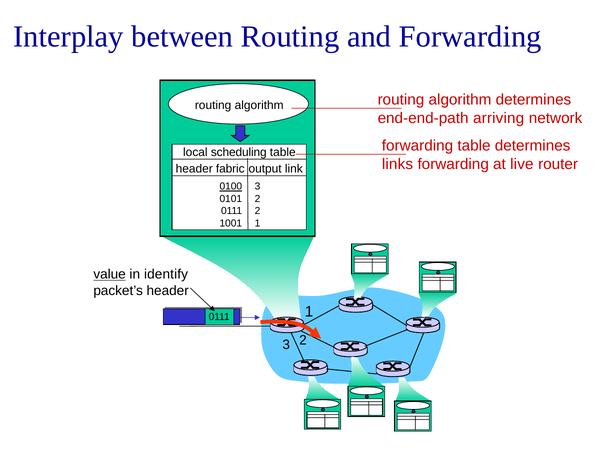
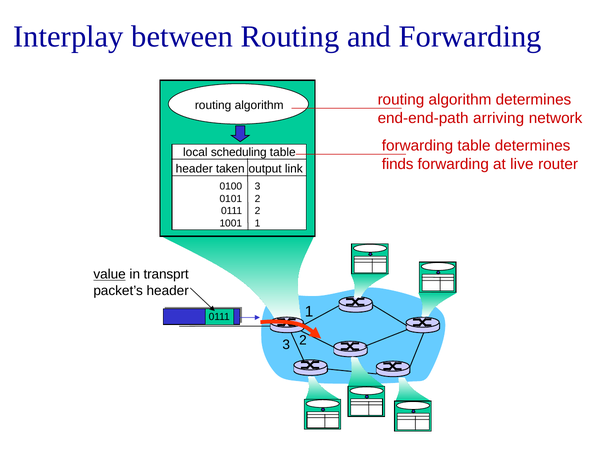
links: links -> finds (398, 164)
fabric: fabric -> taken (230, 169)
0100 underline: present -> none (231, 187)
identify: identify -> transprt (166, 274)
